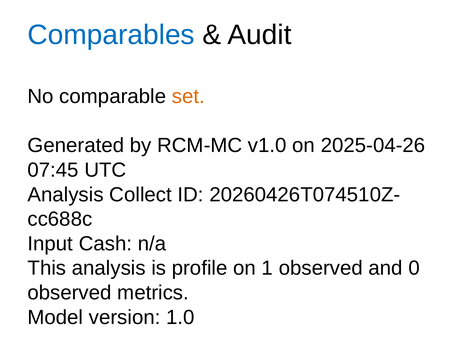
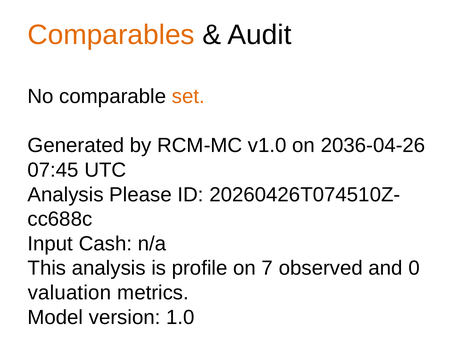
Comparables colour: blue -> orange (111, 35)
2025-04-26: 2025-04-26 -> 2036-04-26 (373, 146)
Collect: Collect -> Please (141, 195)
1: 1 -> 7 (267, 268)
observed: observed -> valuation (69, 293)
